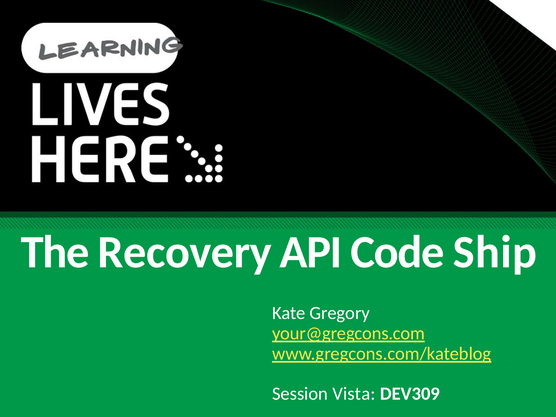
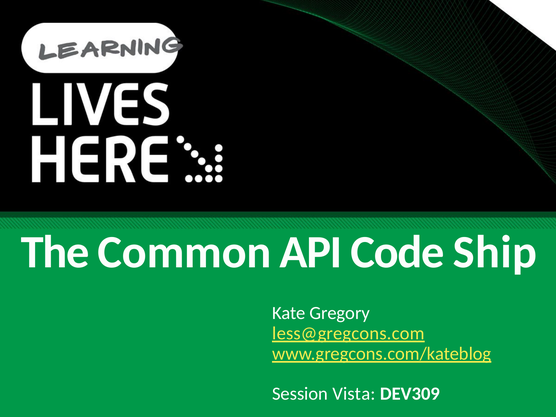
Recovery: Recovery -> Common (185, 252)
your@gregcons.com: your@gregcons.com -> less@gregcons.com (348, 333)
